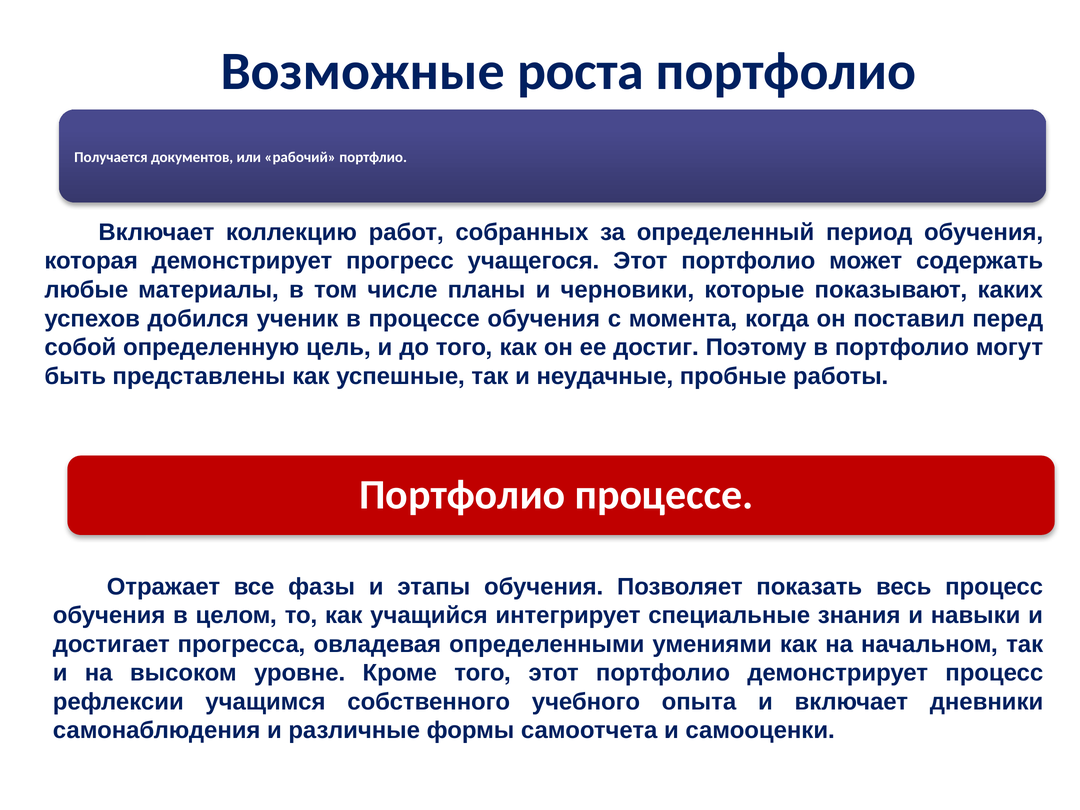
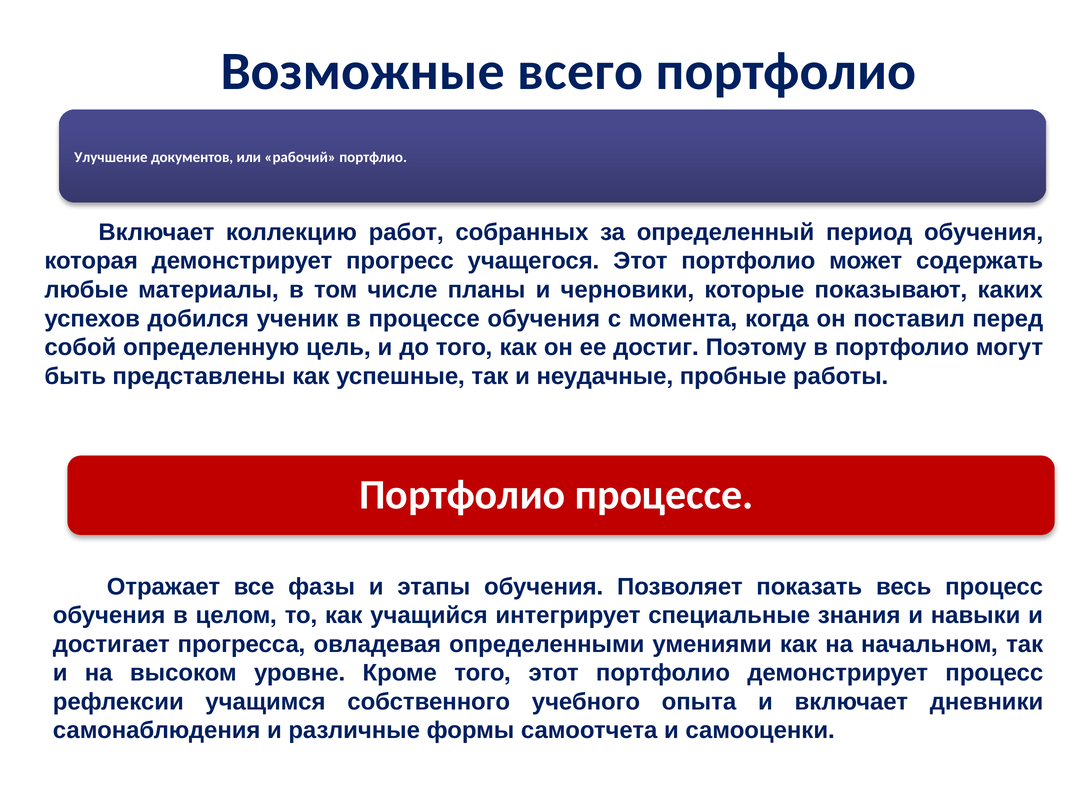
роста: роста -> всего (580, 71)
Получается: Получается -> Улучшение (111, 157)
